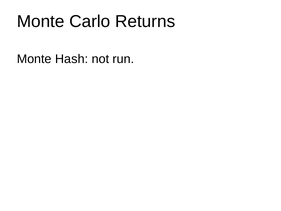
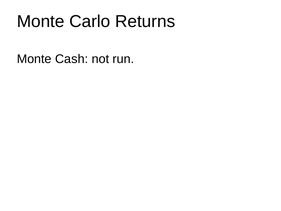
Hash: Hash -> Cash (72, 59)
